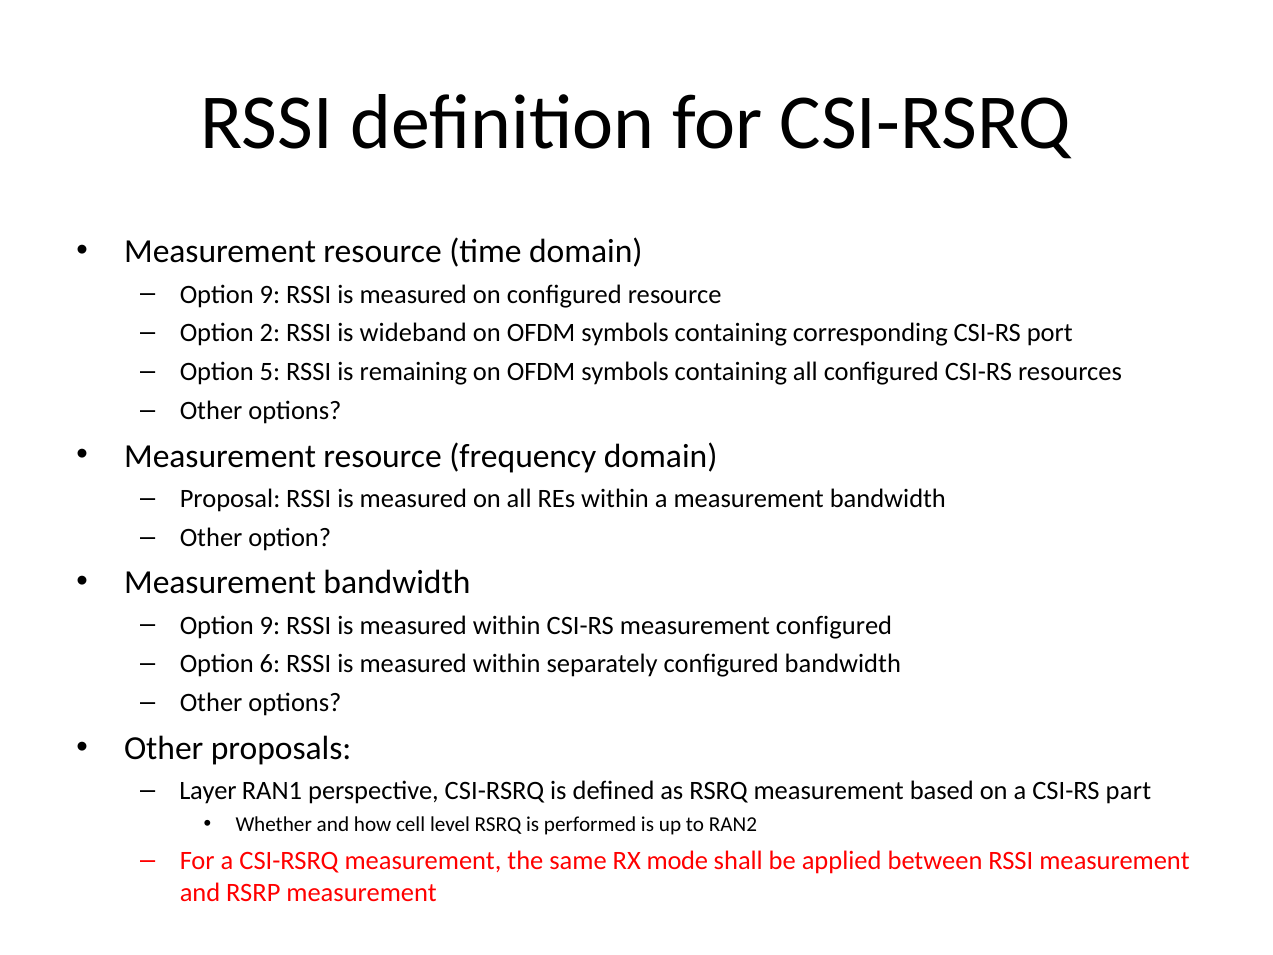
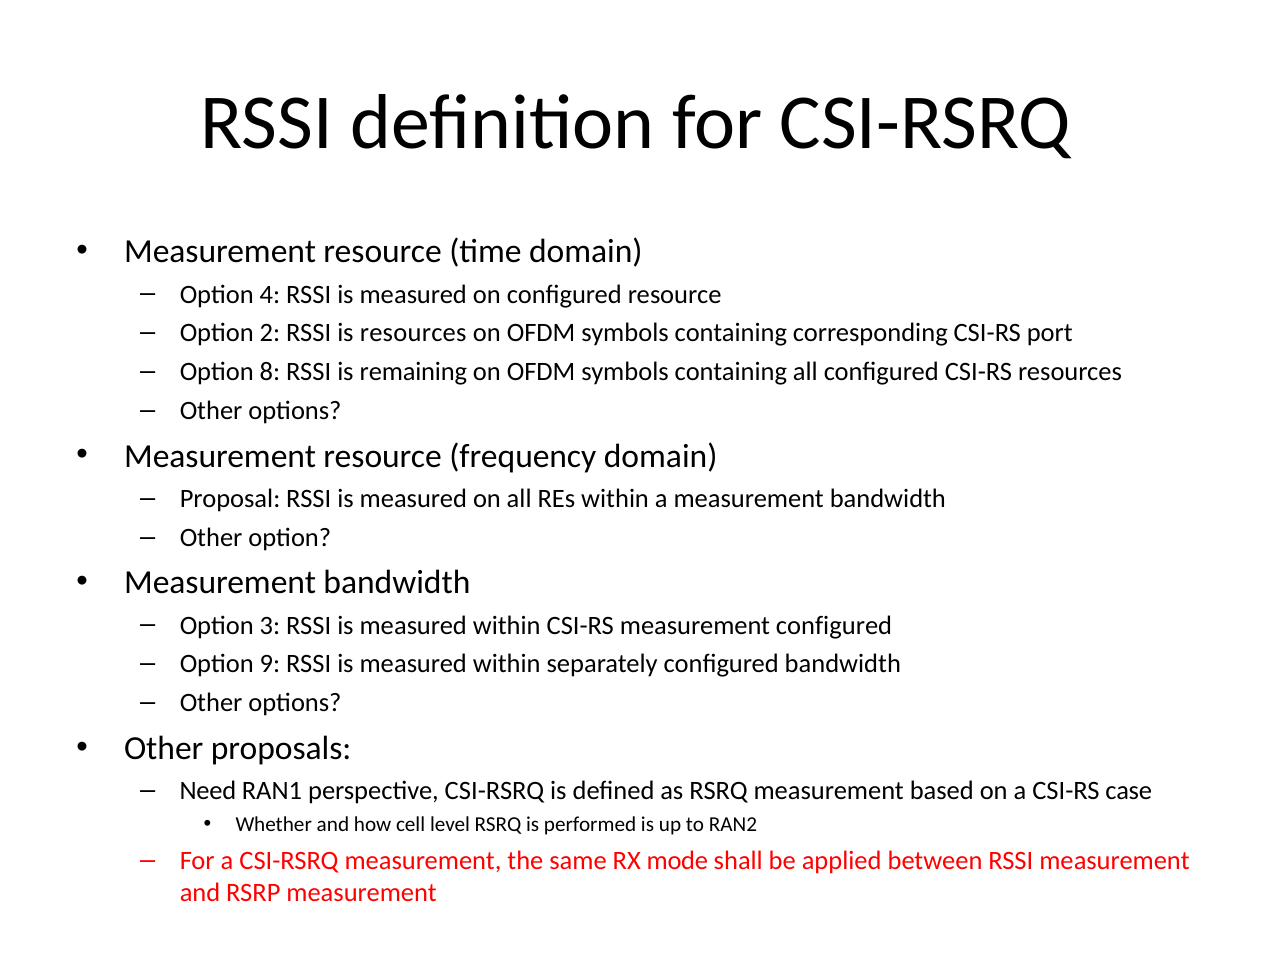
9: 9 -> 4 (270, 294)
is wideband: wideband -> resources (413, 333)
5: 5 -> 8 (270, 372)
9: 9 -> 3 (270, 625)
6: 6 -> 9 (270, 664)
Layer: Layer -> Need (208, 791)
part: part -> case (1129, 791)
